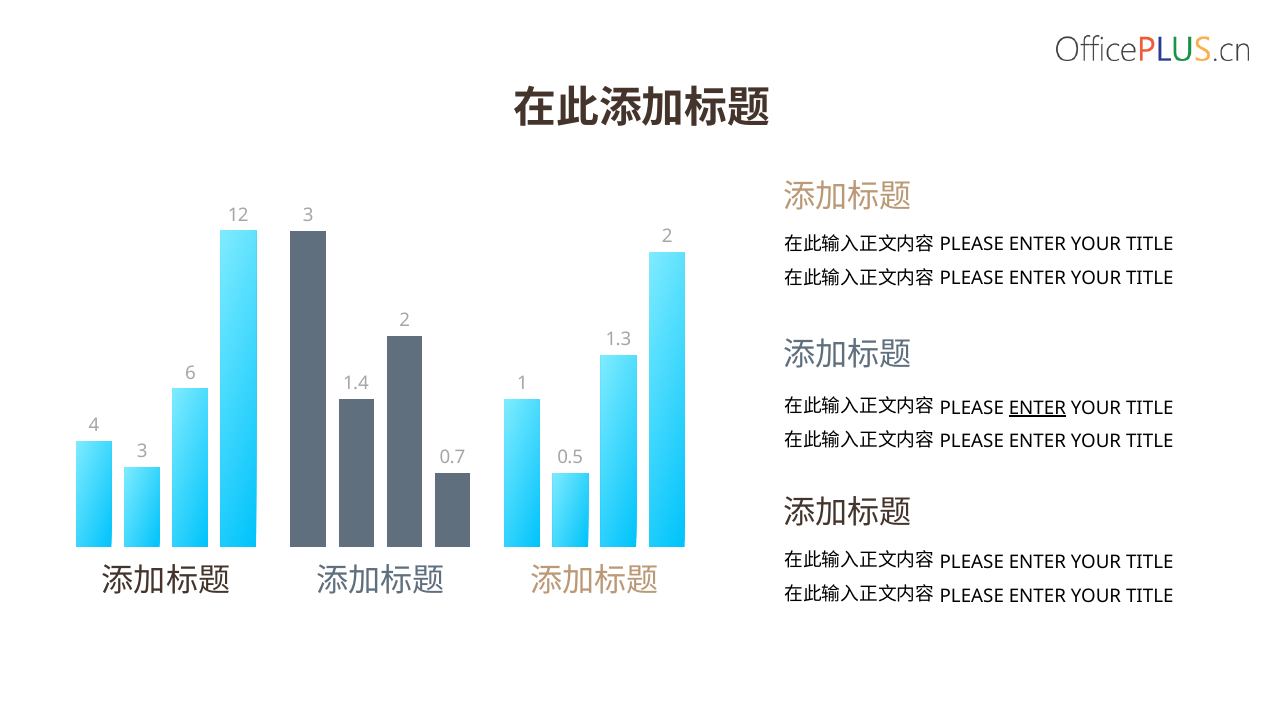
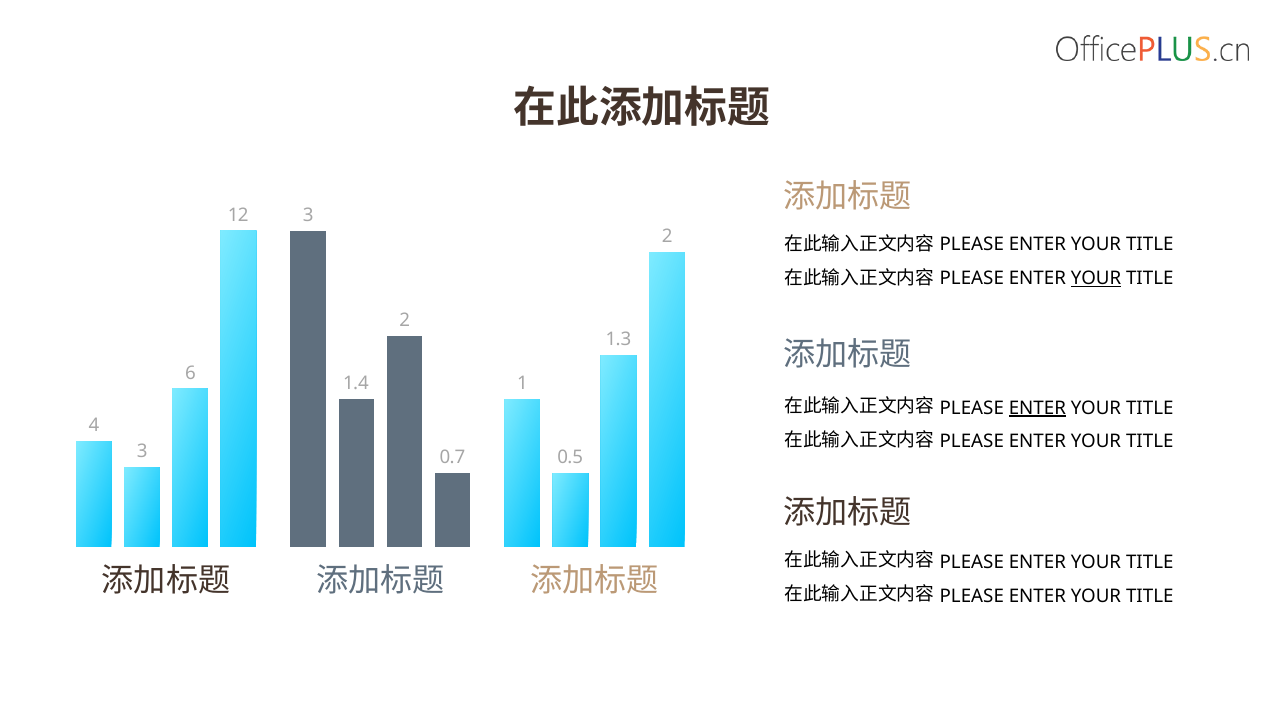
YOUR underline: none -> present (1096, 278)
